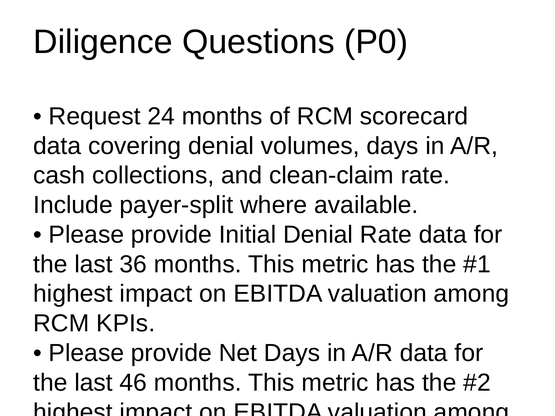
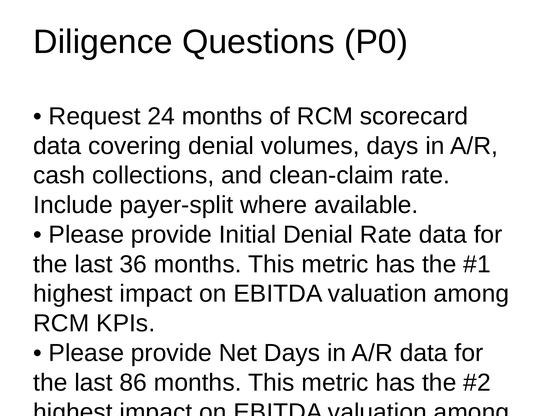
46: 46 -> 86 (133, 383)
